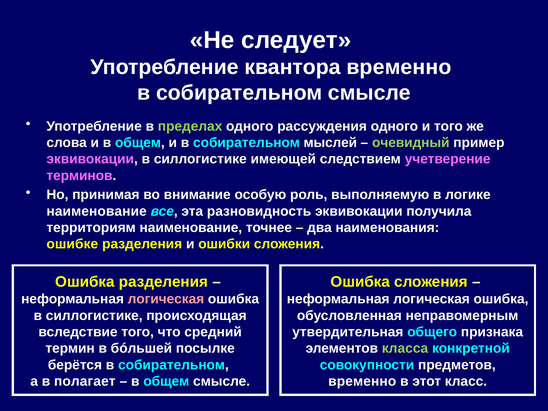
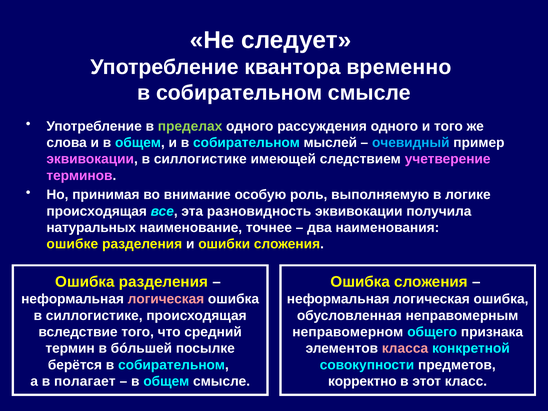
очевидный colour: light green -> light blue (411, 143)
наименование: наименование -> происходящая (97, 211)
территориям: территориям -> натуральных (91, 228)
утвердительная: утвердительная -> неправомерном (348, 332)
класса colour: light green -> pink (405, 348)
временно: временно -> корректно (362, 381)
